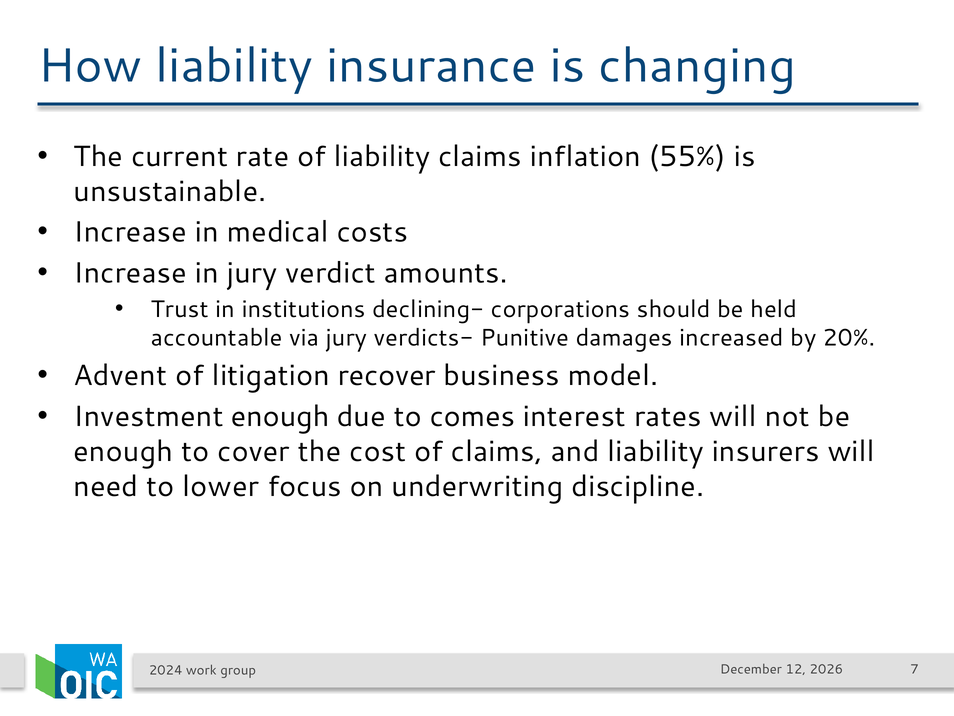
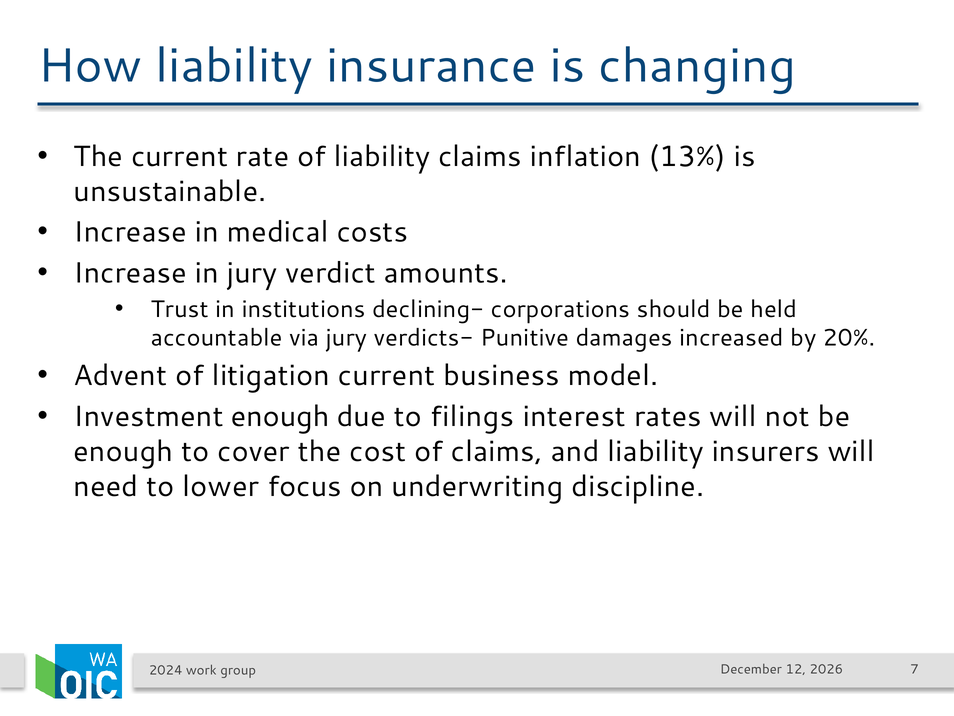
55%: 55% -> 13% (687, 156)
litigation recover: recover -> current (387, 376)
comes: comes -> filings (472, 416)
